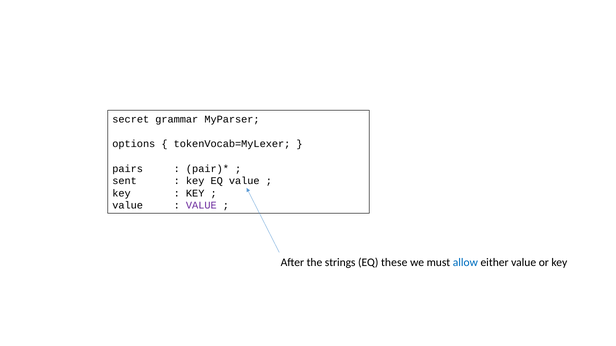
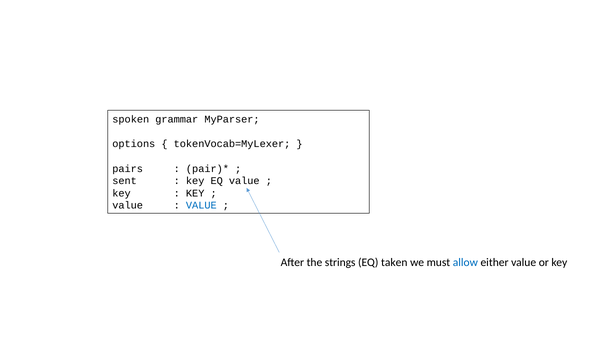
secret: secret -> spoken (131, 120)
VALUE colour: purple -> blue (201, 206)
these: these -> taken (394, 263)
